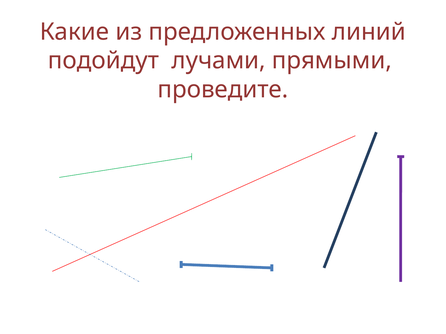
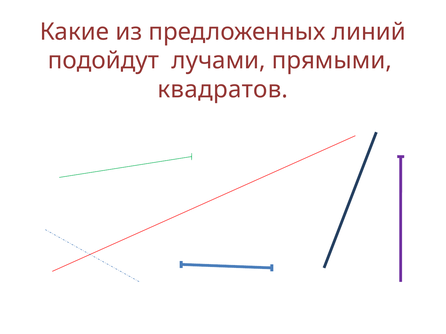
проведите: проведите -> квадратов (223, 90)
